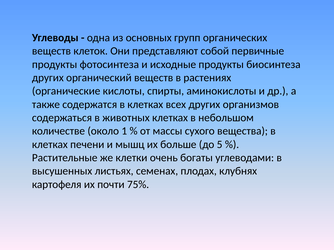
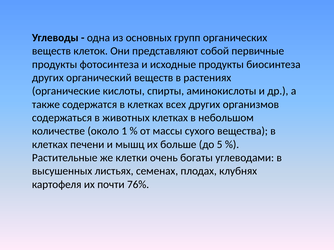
75%: 75% -> 76% (138, 185)
